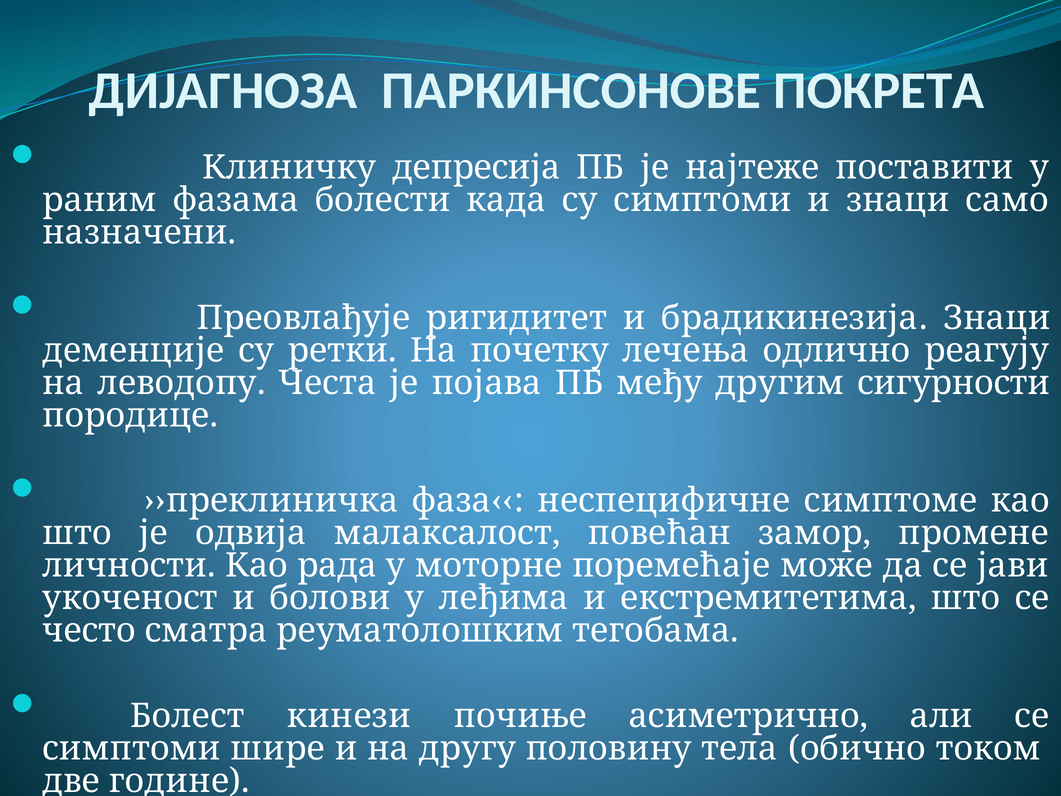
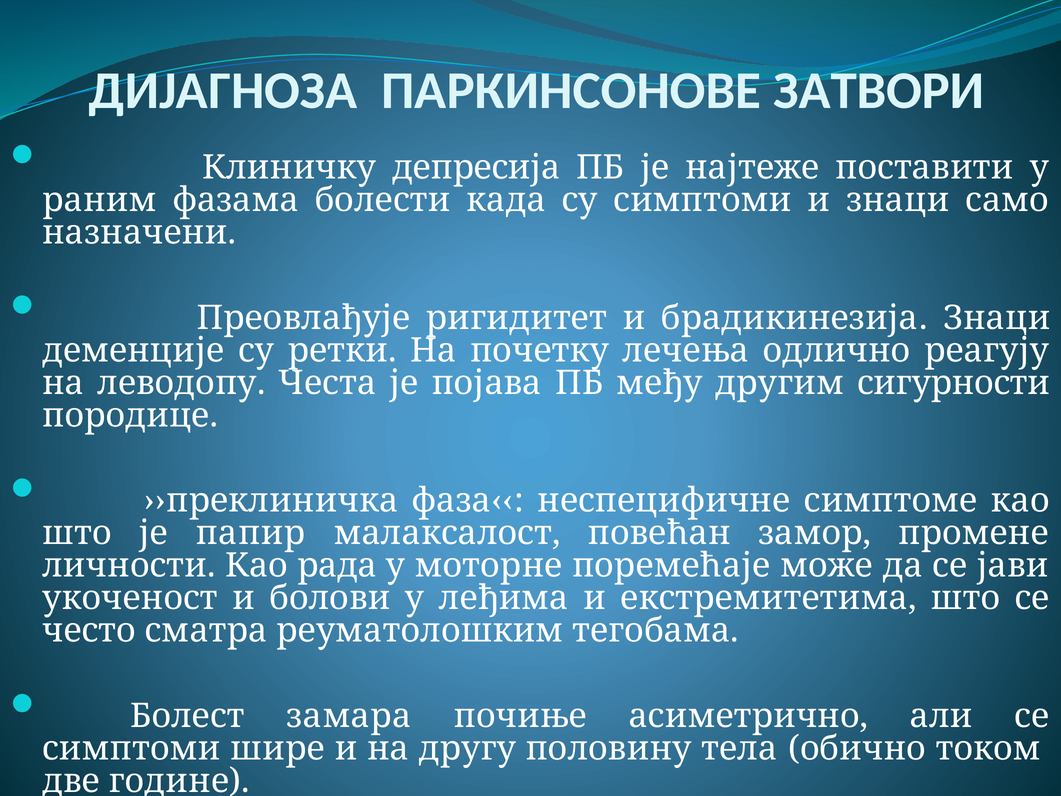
ПОКРЕТА: ПОКРЕТА -> ЗАТВОРИ (879, 91)
одвија: одвија -> папир (251, 533)
кинези: кинези -> замара (349, 716)
